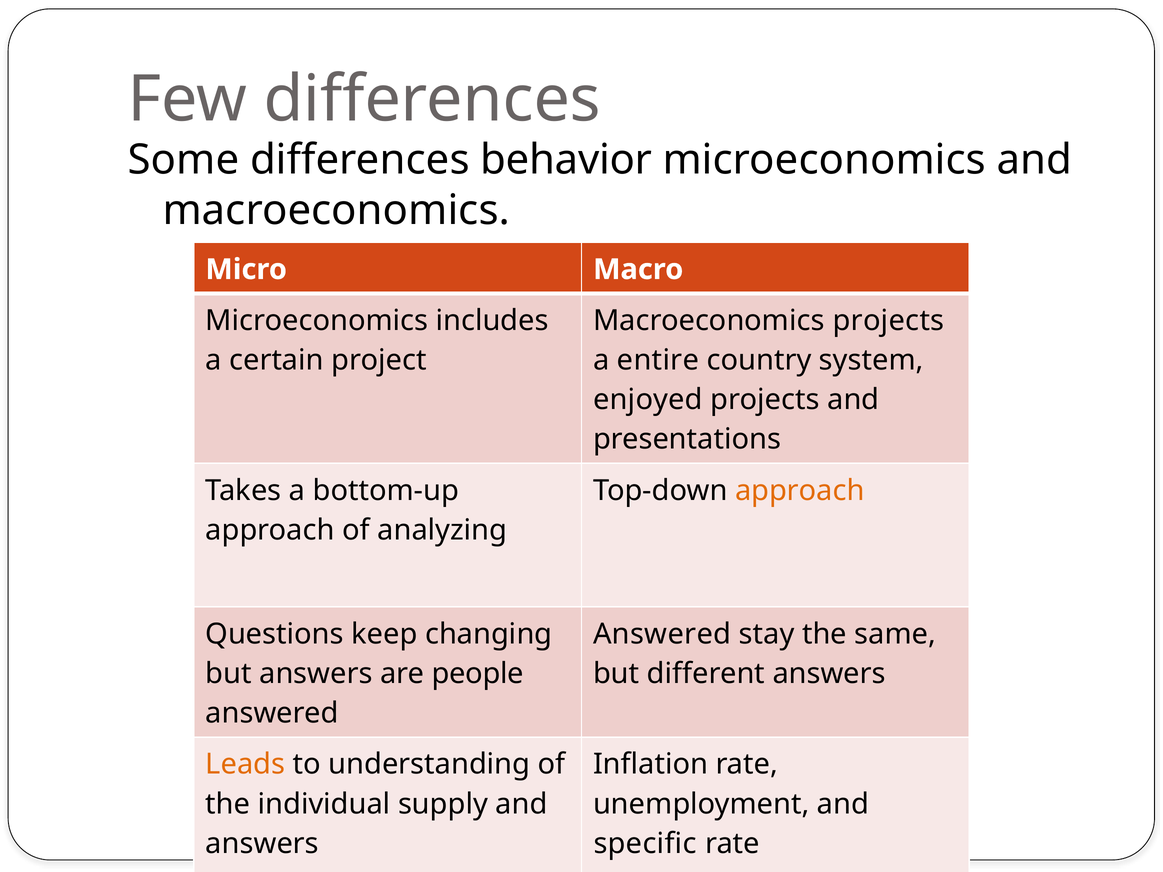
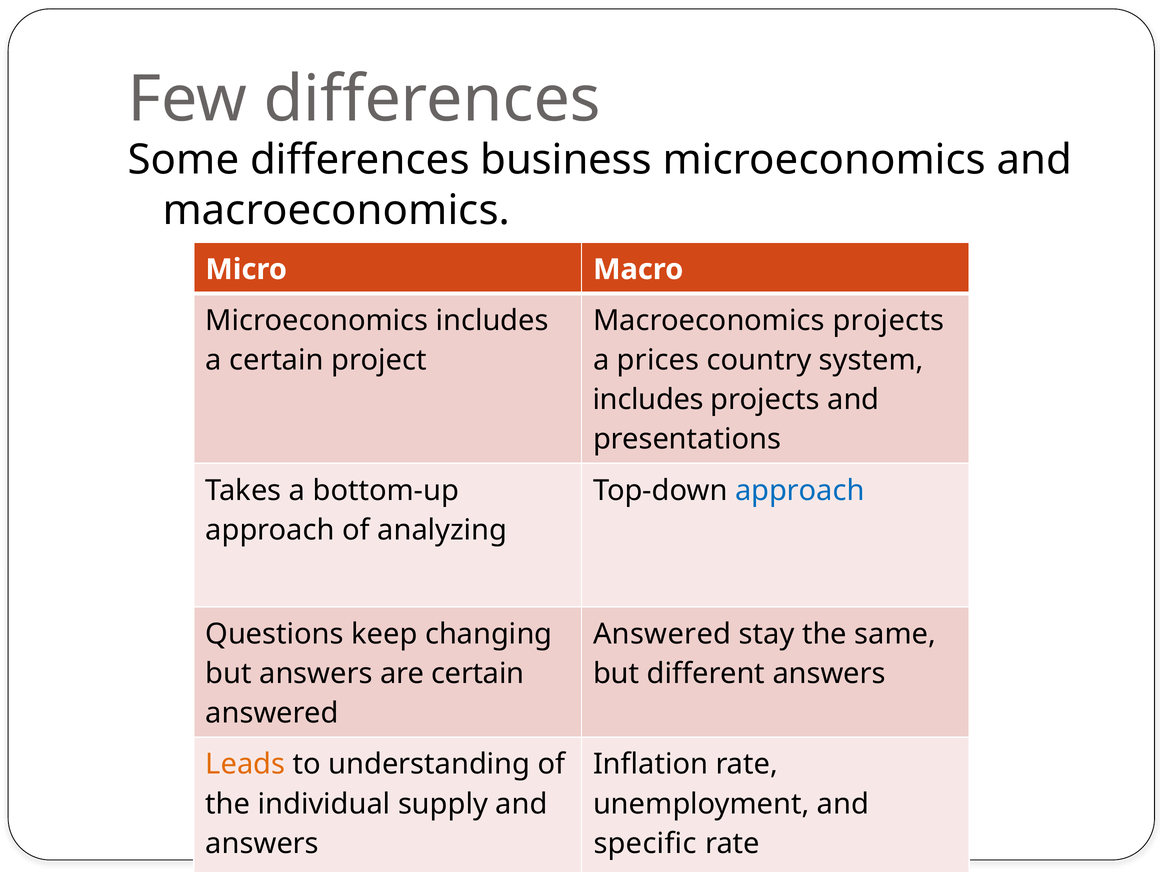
behavior: behavior -> business (566, 160)
entire: entire -> prices (658, 360)
enjoyed: enjoyed -> includes (648, 400)
approach colour: orange -> blue (800, 491)
are people: people -> certain (478, 674)
